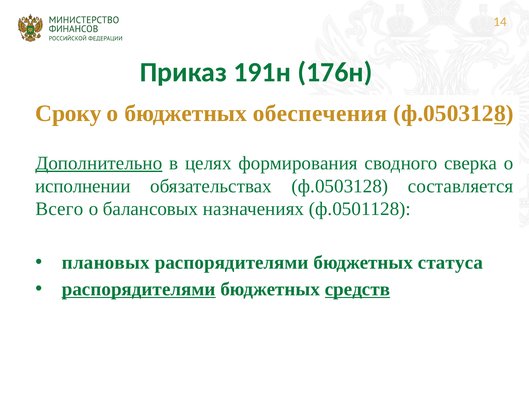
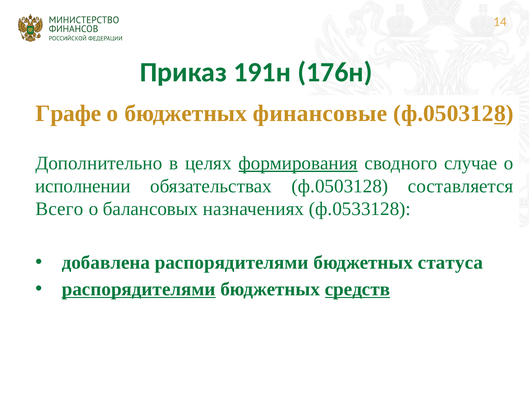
Сроку: Сроку -> Графе (68, 113)
обеспечения: обеспечения -> финансовые (320, 113)
Дополнительно underline: present -> none (99, 163)
формирования underline: none -> present (298, 163)
сверка: сверка -> случае (471, 163)
ф.0501128: ф.0501128 -> ф.0533128 (360, 209)
плановых: плановых -> добавлена (106, 262)
